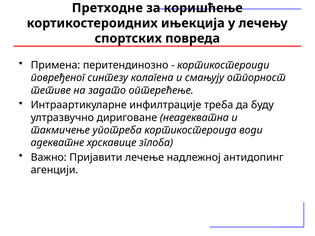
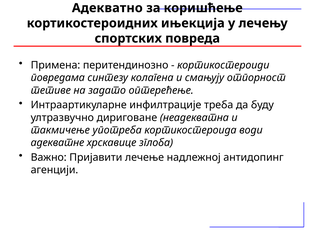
Претходне: Претходне -> Адекватно (107, 8)
повређеног: повређеног -> повредама (58, 78)
